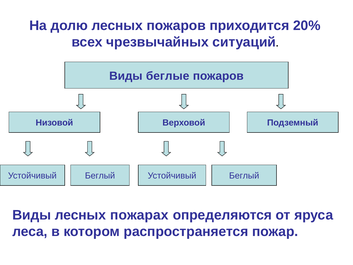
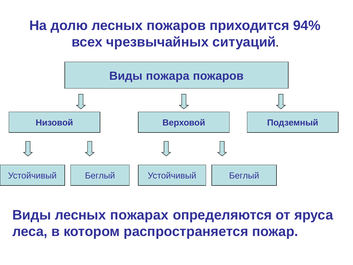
20%: 20% -> 94% (307, 26)
беглые: беглые -> пожара (168, 76)
